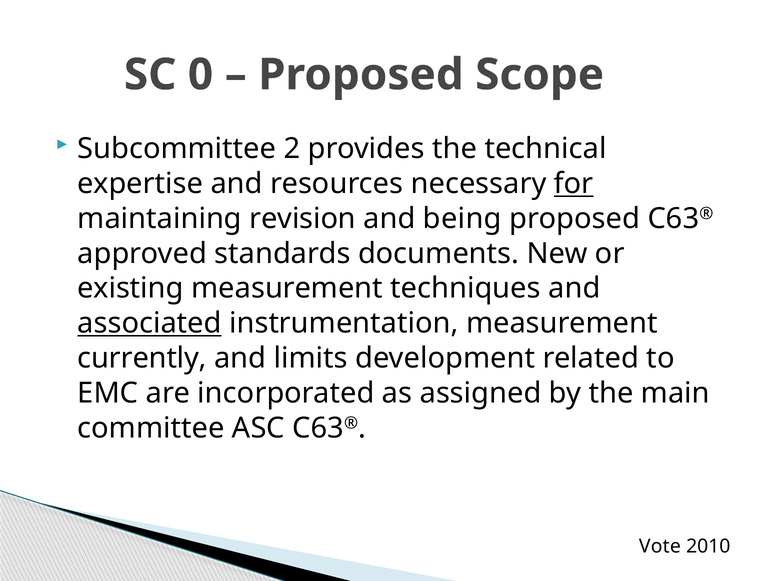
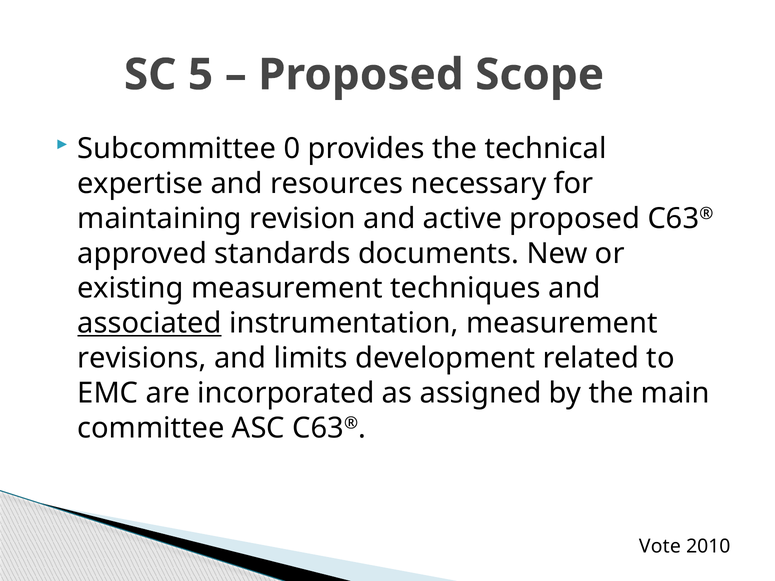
0: 0 -> 5 (201, 75)
2: 2 -> 0 (292, 149)
for underline: present -> none (574, 184)
being: being -> active (462, 219)
currently: currently -> revisions (142, 358)
